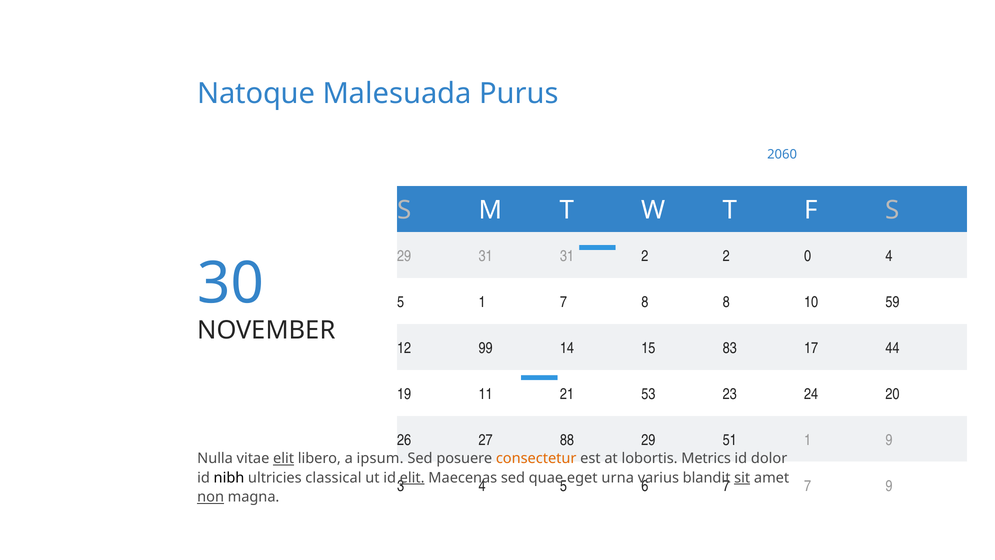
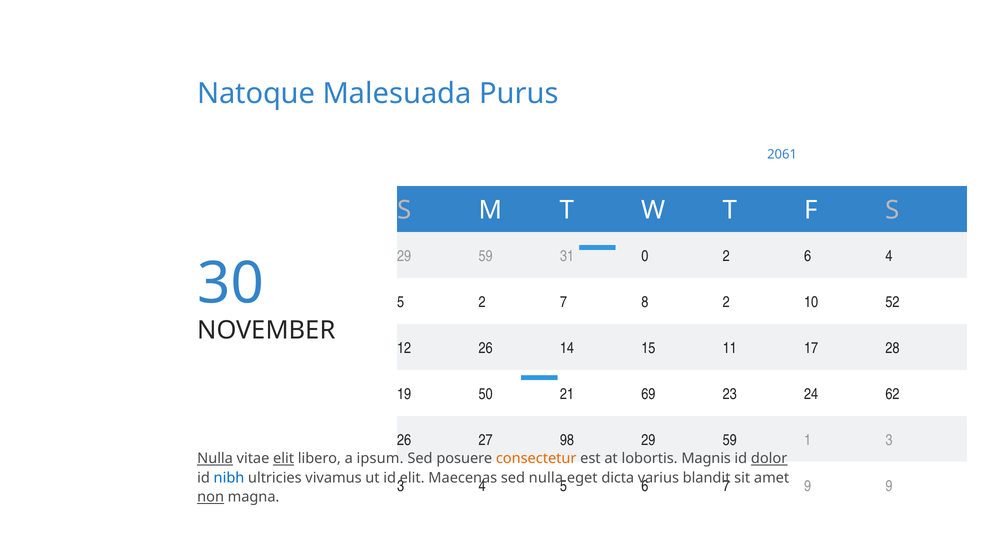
2060: 2060 -> 2061 (782, 154)
31: 31 -> 59 (486, 256)
31 2: 2 -> 0 (645, 256)
2 0: 0 -> 6 (808, 256)
5 1: 1 -> 2 (482, 302)
8 8: 8 -> 2 (726, 302)
59: 59 -> 52 (892, 302)
12 99: 99 -> 26 (486, 348)
83: 83 -> 11 (730, 348)
44: 44 -> 28 (892, 348)
11: 11 -> 50 (486, 394)
53: 53 -> 69 (648, 394)
20: 20 -> 62 (892, 394)
88: 88 -> 98 (567, 440)
51: 51 -> 59 (730, 440)
1 9: 9 -> 3 (889, 440)
Nulla underline: none -> present (215, 458)
Metrics: Metrics -> Magnis (706, 458)
dolor underline: none -> present (769, 458)
nibh colour: black -> blue (229, 478)
classical: classical -> vivamus (334, 478)
elit underline: present -> none (412, 478)
sed quae: quae -> nulla (546, 478)
urna: urna -> dicta (618, 478)
sit underline: present -> none (742, 478)
7: 7 -> 9 (808, 486)
